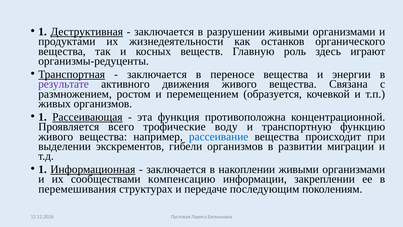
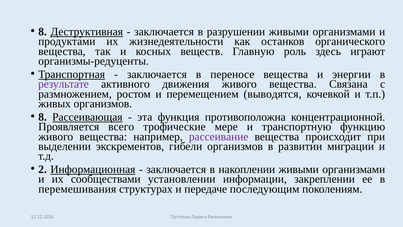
1: 1 -> 8 (43, 32)
образуется: образуется -> выводятся (273, 94)
1: 1 -> 8 (43, 117)
воду: воду -> мере (226, 127)
рассеивание colour: blue -> purple (219, 136)
1: 1 -> 2 (43, 169)
компенсацию: компенсацию -> установлении (182, 179)
